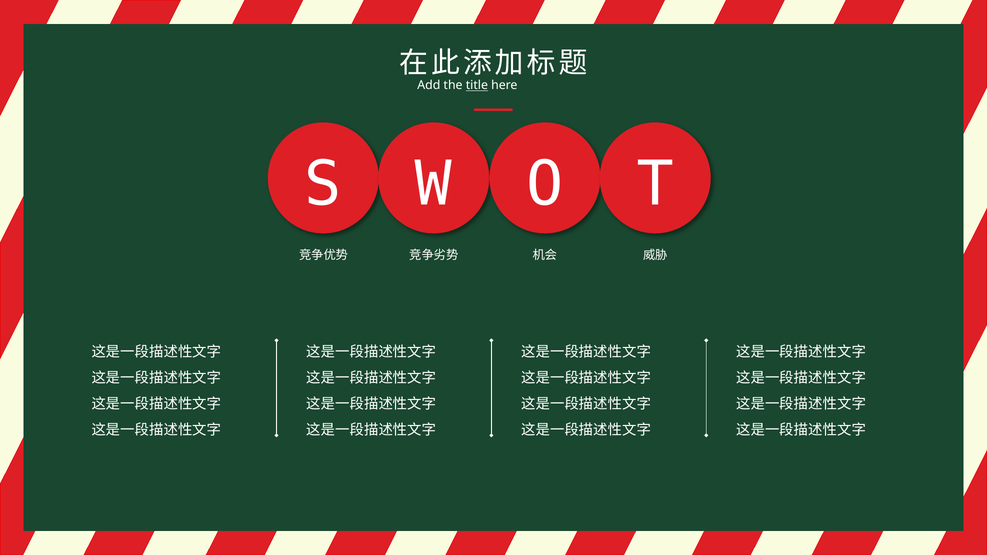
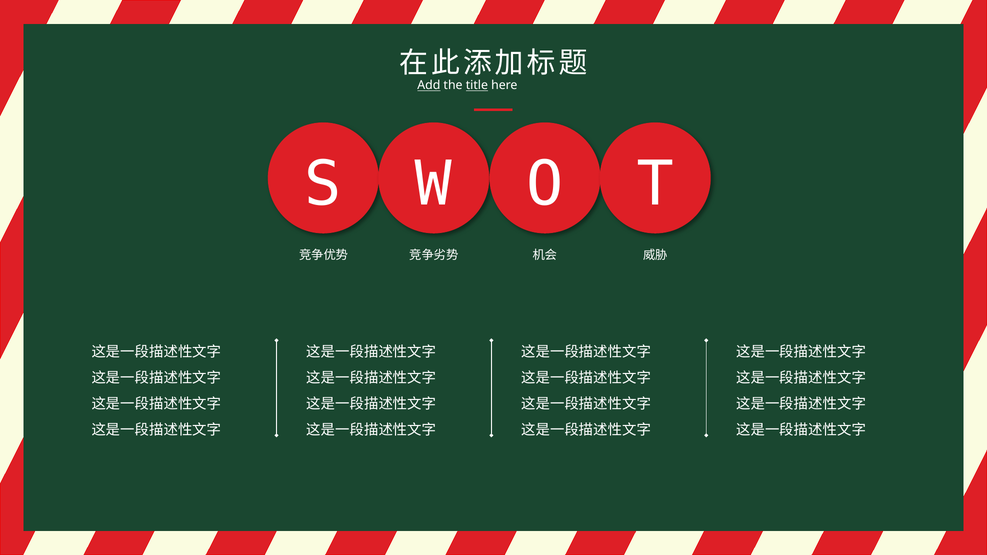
Add underline: none -> present (429, 85)
